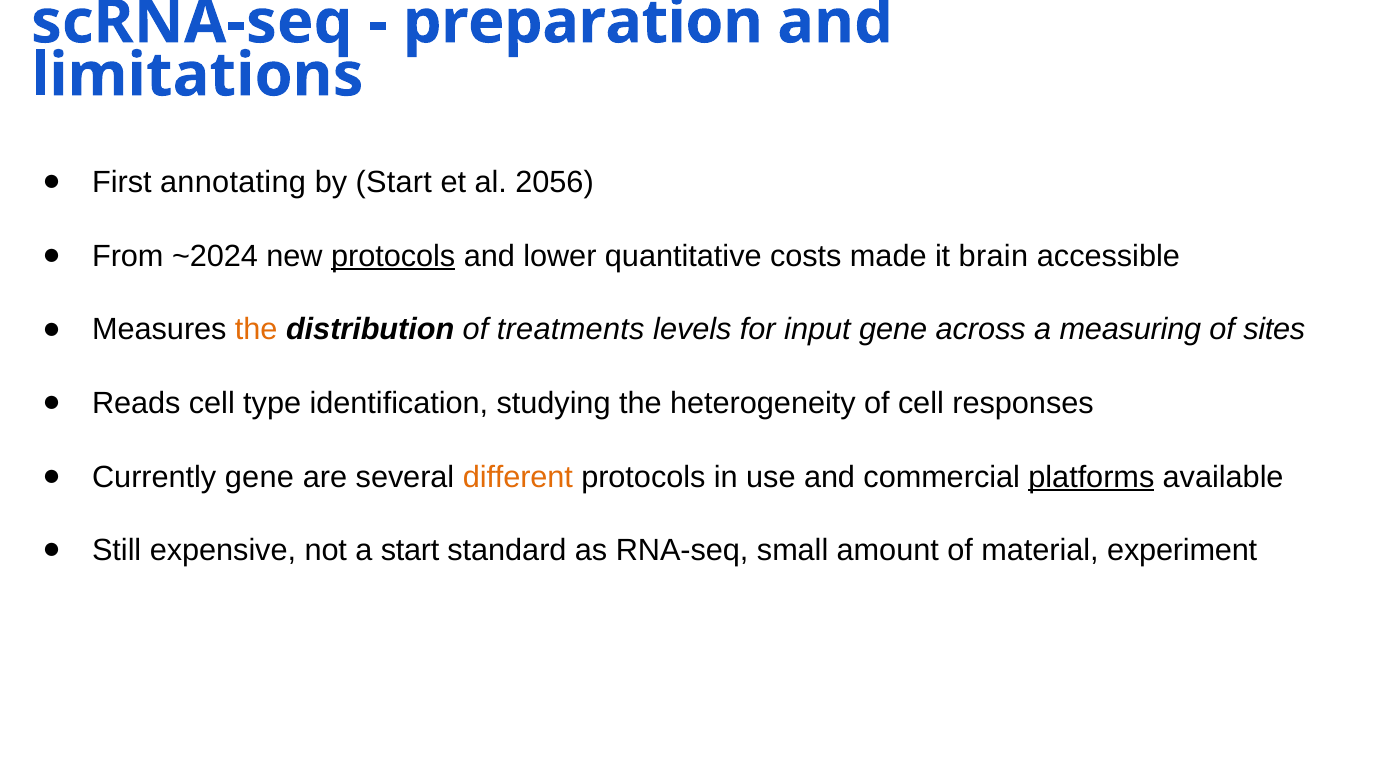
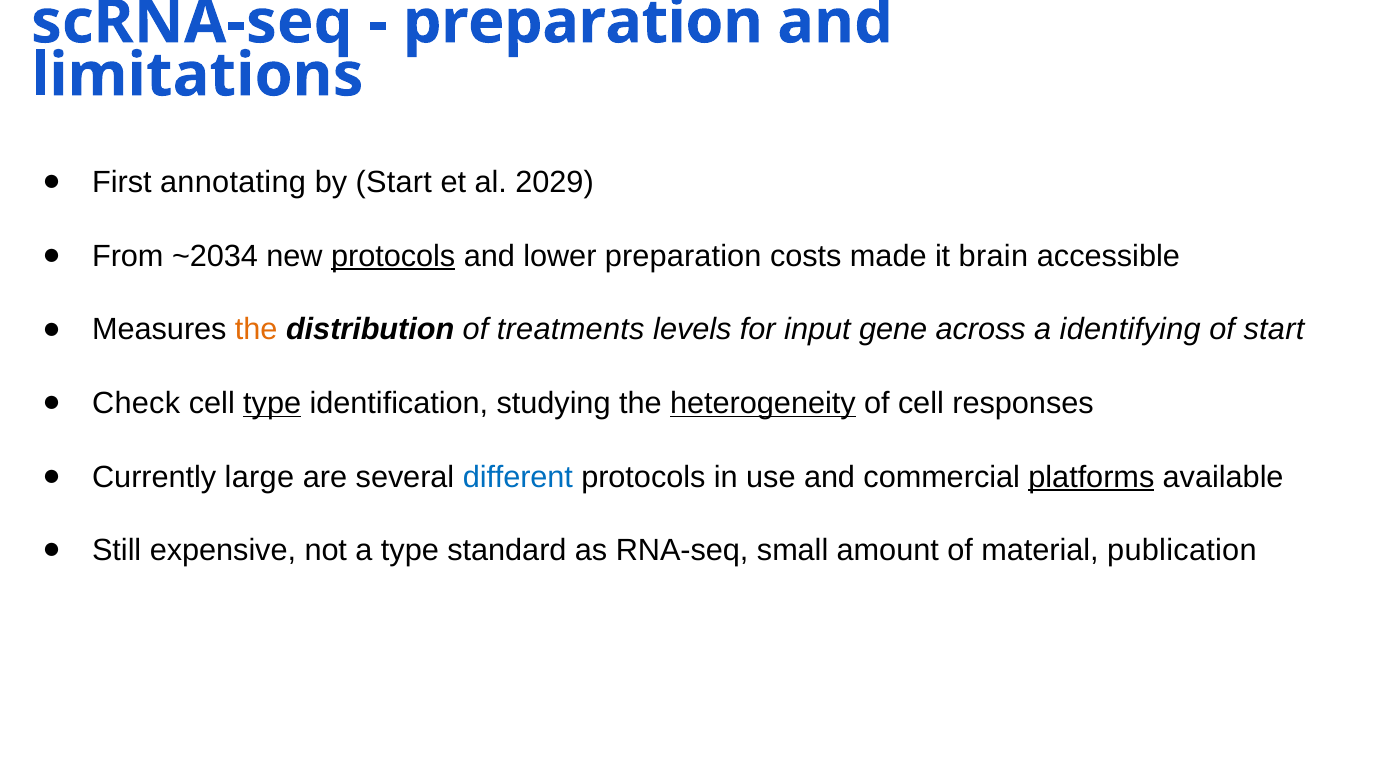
2056: 2056 -> 2029 (555, 183)
~2024: ~2024 -> ~2034 (215, 256)
lower quantitative: quantitative -> preparation (683, 256)
measuring: measuring -> identifying (1130, 330)
of sites: sites -> start (1274, 330)
Reads: Reads -> Check (136, 404)
type underline: none -> present (272, 404)
heterogeneity underline: none -> present (763, 404)
Currently gene: gene -> large (259, 477)
different colour: orange -> blue (518, 477)
a start: start -> type (410, 551)
experiment: experiment -> publication (1182, 551)
